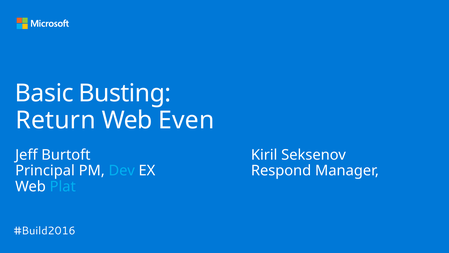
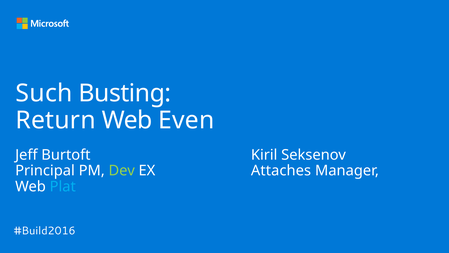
Basic: Basic -> Such (44, 93)
Dev colour: light blue -> light green (122, 170)
Respond: Respond -> Attaches (281, 170)
